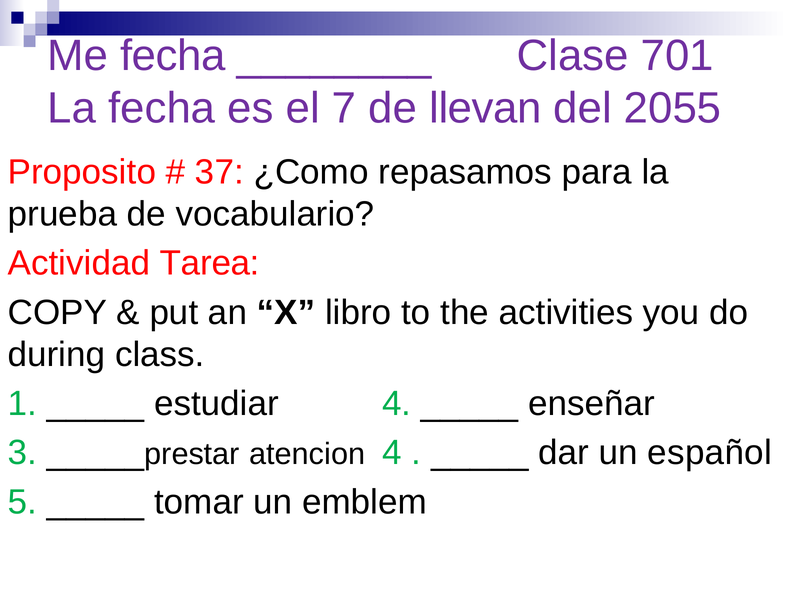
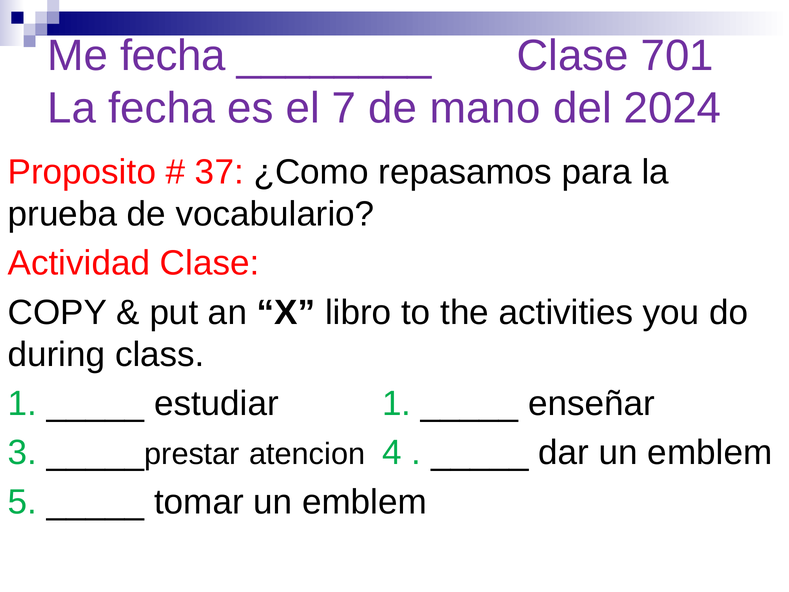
llevan: llevan -> mano (485, 108)
2055: 2055 -> 2024 (673, 108)
Actividad Tarea: Tarea -> Clase (210, 263)
estudiar 4: 4 -> 1 (397, 404)
dar un español: español -> emblem (710, 453)
